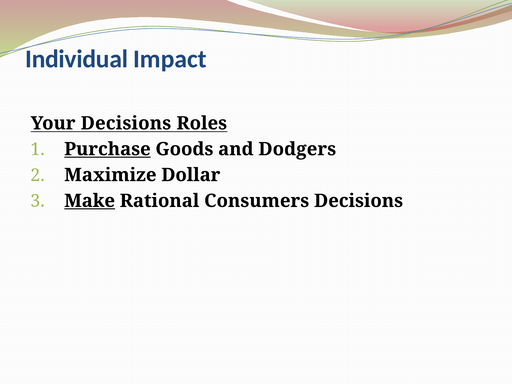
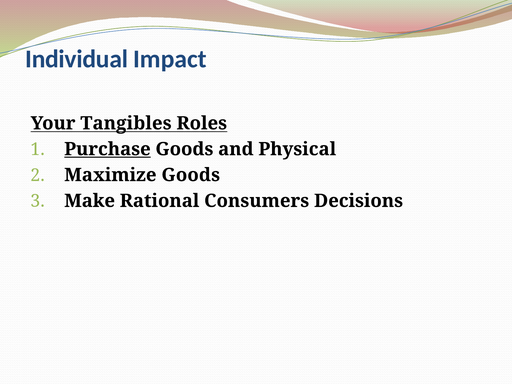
Your Decisions: Decisions -> Tangibles (126, 123)
Dodgers: Dodgers -> Physical (297, 149)
Maximize Dollar: Dollar -> Goods (191, 175)
Make underline: present -> none (90, 201)
